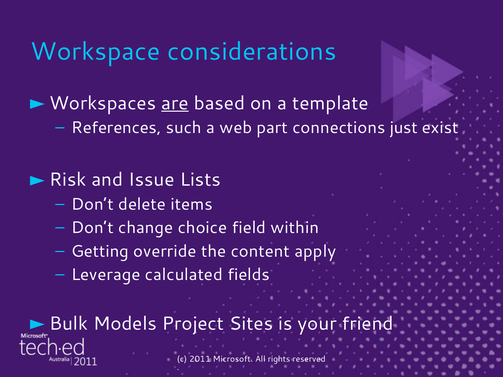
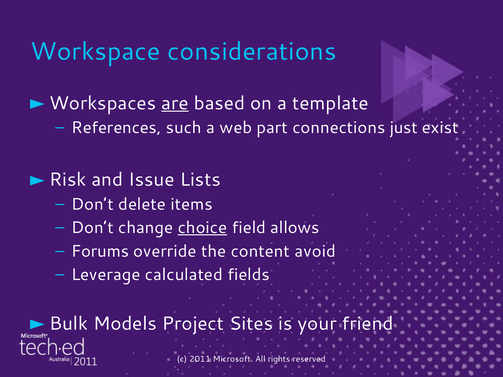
choice underline: none -> present (202, 228)
within: within -> allows (295, 228)
Getting: Getting -> Forums (100, 251)
apply: apply -> avoid (315, 251)
